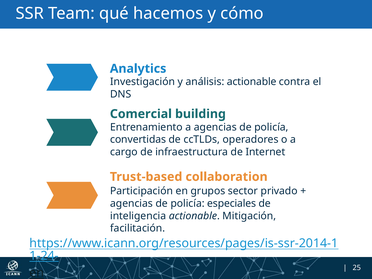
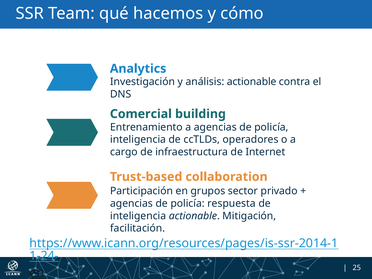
convertidas: convertidas -> inteligencia (138, 140)
especiales: especiales -> respuesta (232, 203)
